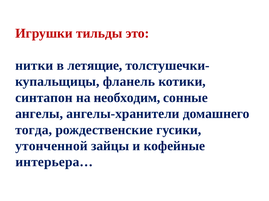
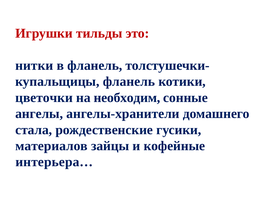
в летящие: летящие -> фланель (95, 66)
синтапон: синтапон -> цветочки (44, 98)
тогда: тогда -> стала (34, 130)
утонченной: утонченной -> материалов (51, 146)
